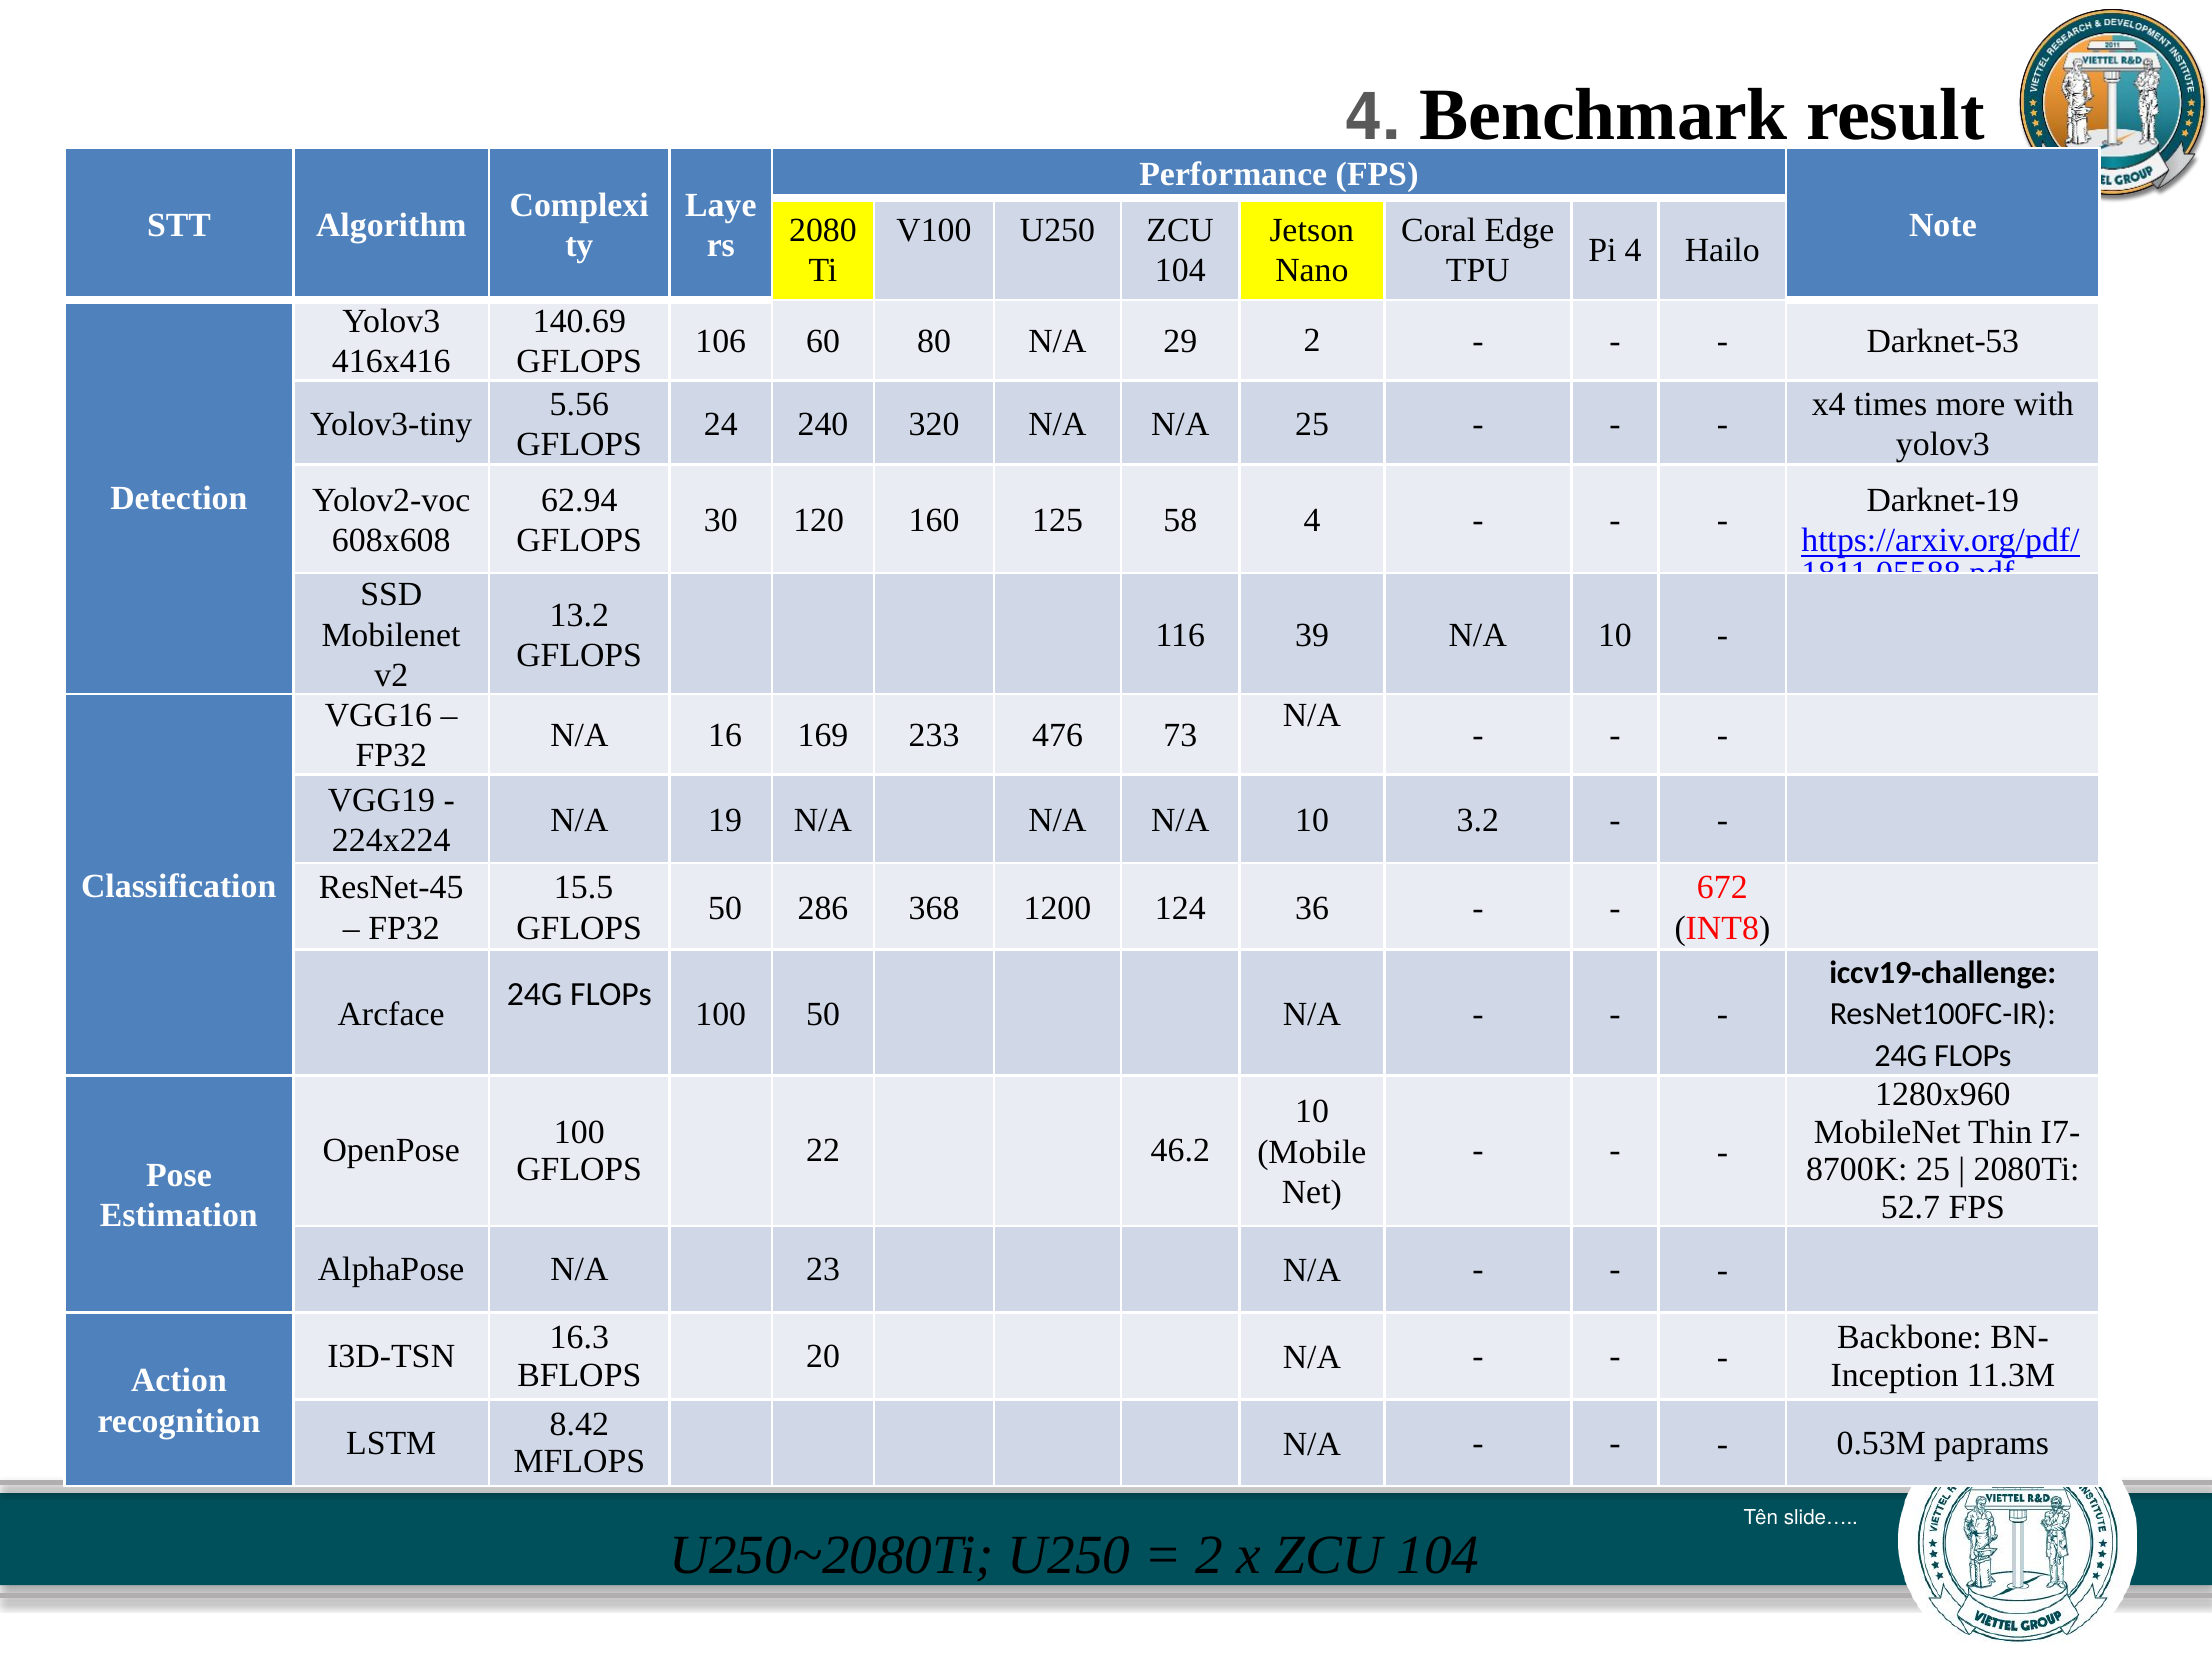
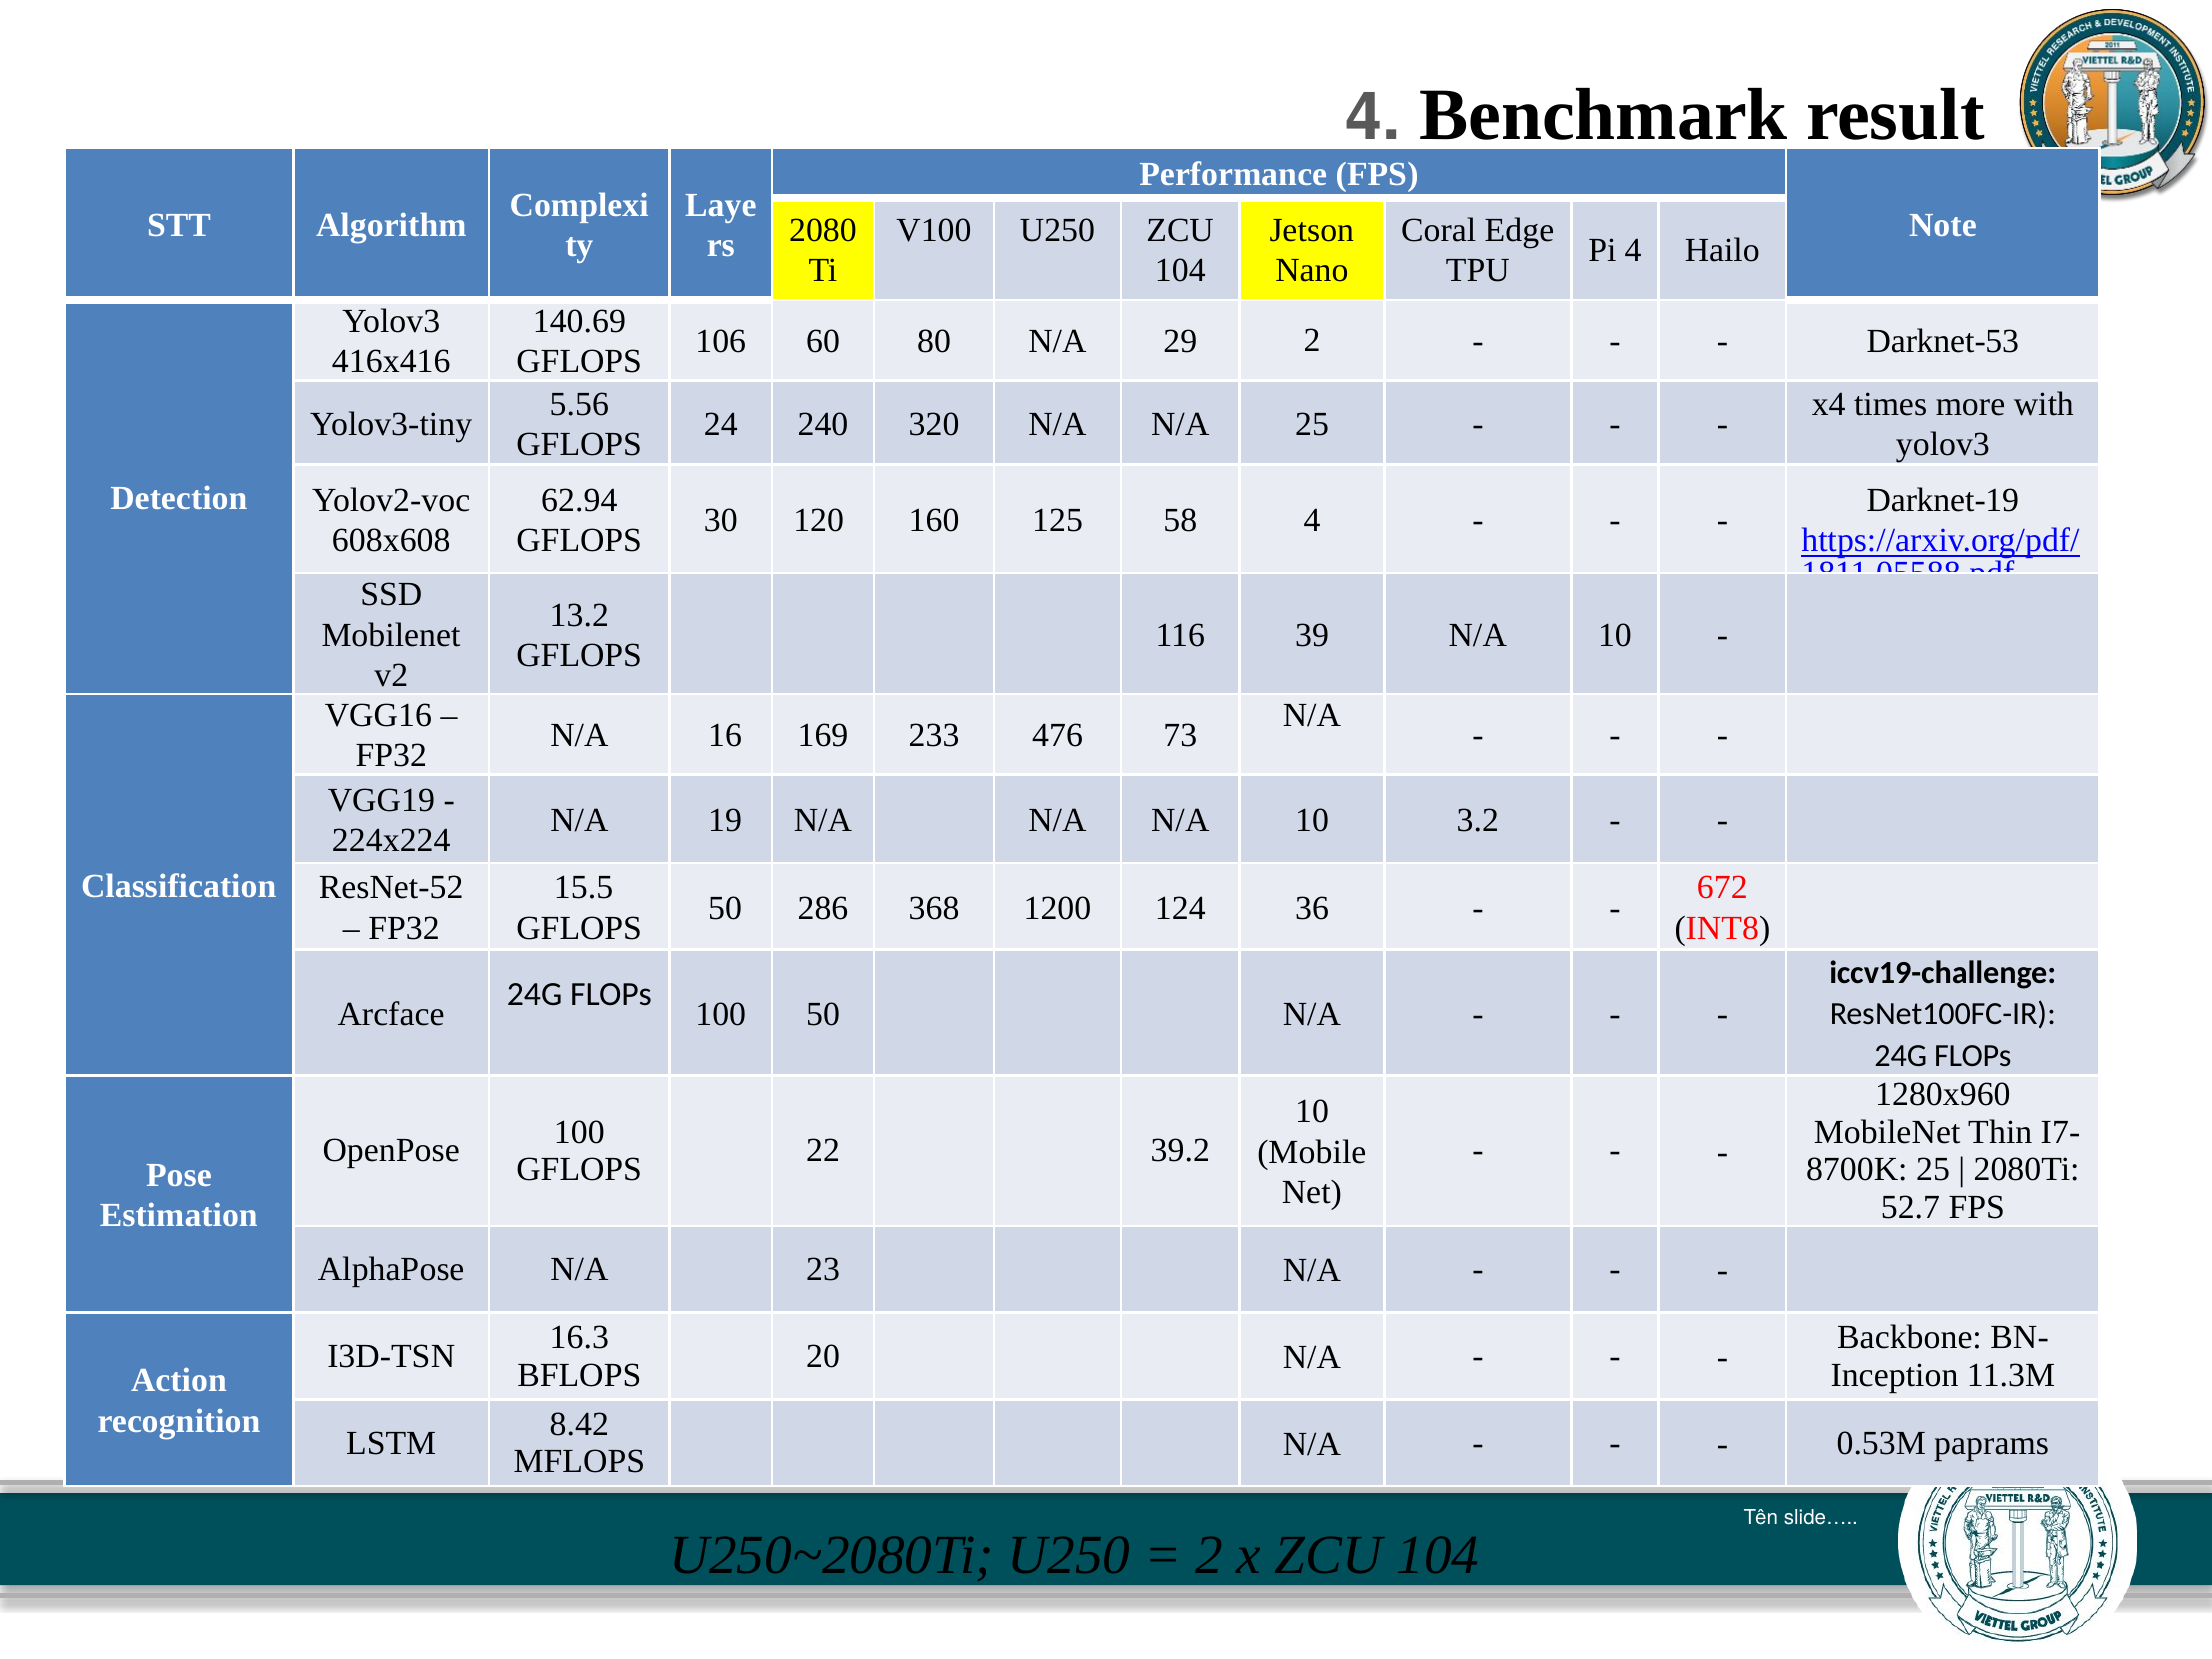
ResNet-45: ResNet-45 -> ResNet-52 (391, 888)
46.2: 46.2 -> 39.2 (1180, 1151)
